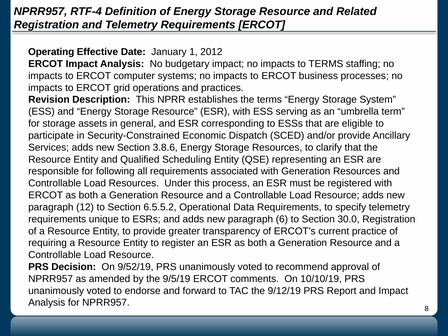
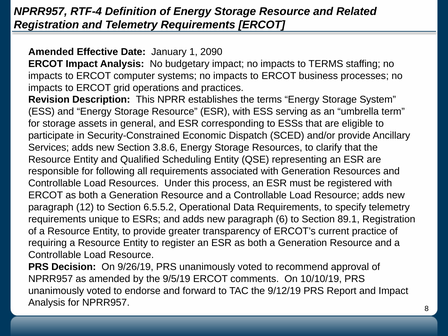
Operating: Operating -> Amended (51, 52)
2012: 2012 -> 2090 (211, 52)
30.0: 30.0 -> 89.1 (349, 219)
9/52/19: 9/52/19 -> 9/26/19 (136, 267)
